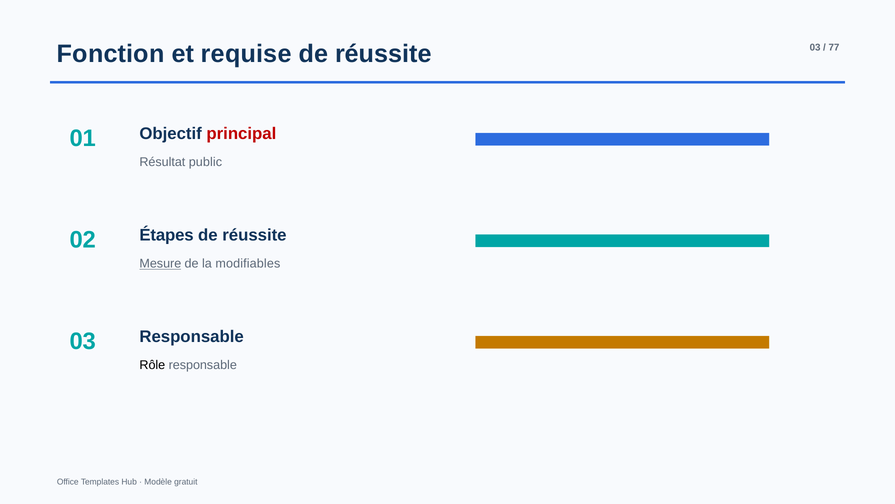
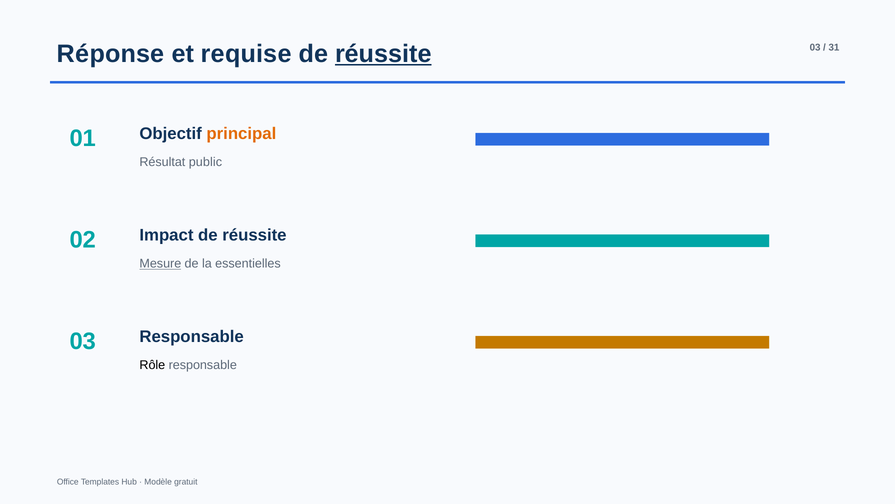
Fonction: Fonction -> Réponse (111, 54)
réussite underline: none -> present (383, 54)
77: 77 -> 31 (834, 48)
principal colour: red -> orange (241, 133)
Étapes: Étapes -> Impact (166, 235)
modifiables: modifiables -> essentielles (248, 263)
